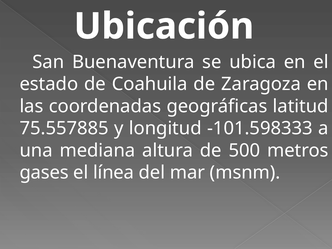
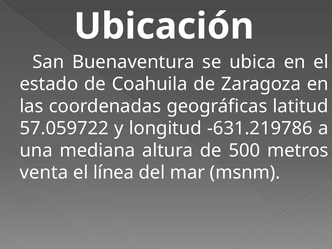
75.557885: 75.557885 -> 57.059722 (64, 128)
-101.598333: -101.598333 -> -631.219786 (260, 128)
gases: gases -> venta (44, 173)
